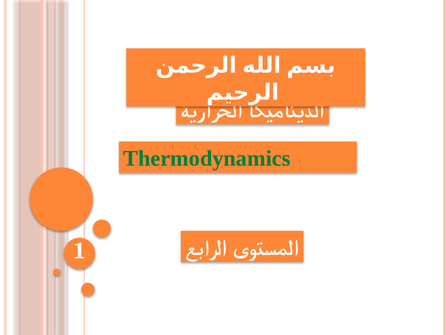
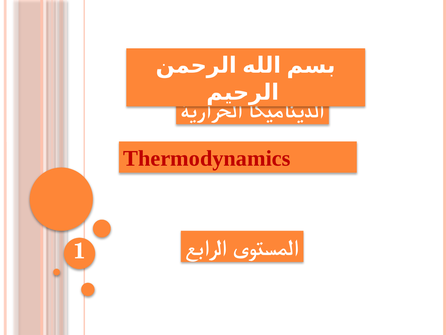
Thermodynamics colour: green -> red (207, 158)
